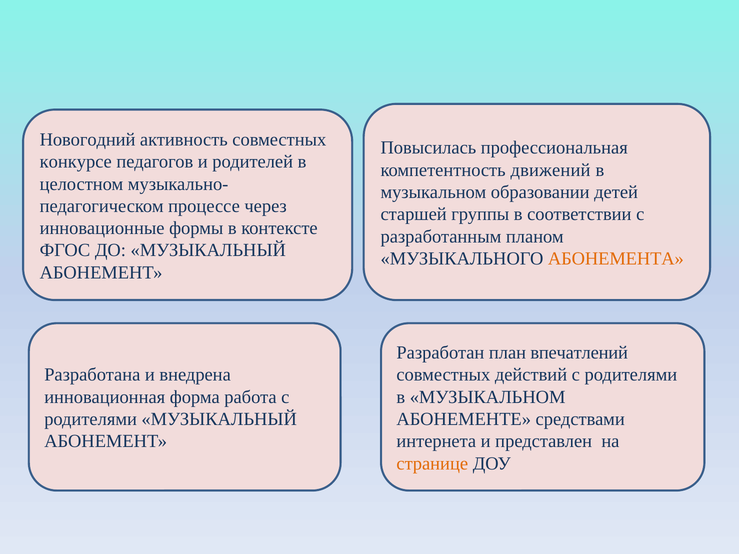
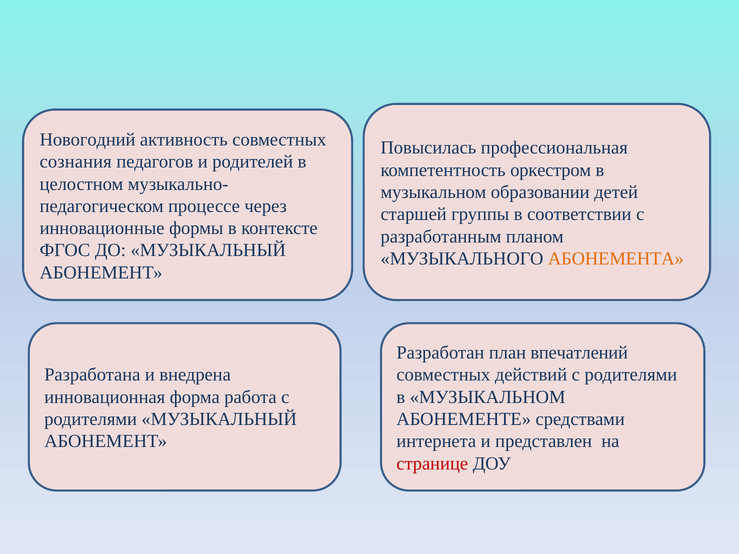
конкурсе: конкурсе -> сознания (76, 162)
движений: движений -> оркестром (551, 170)
странице colour: orange -> red (432, 464)
